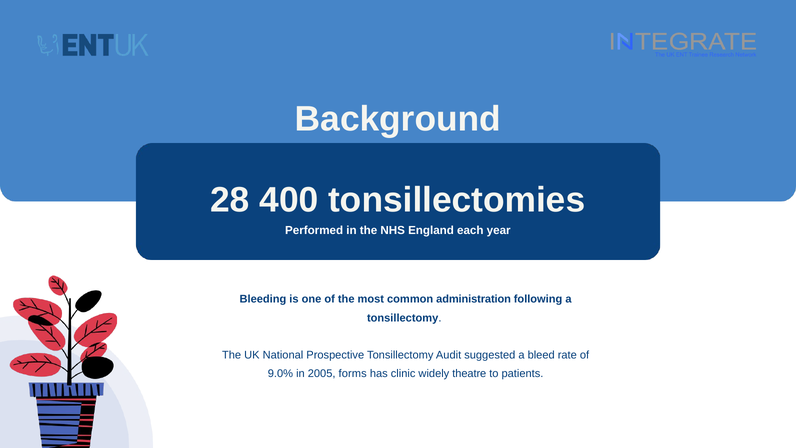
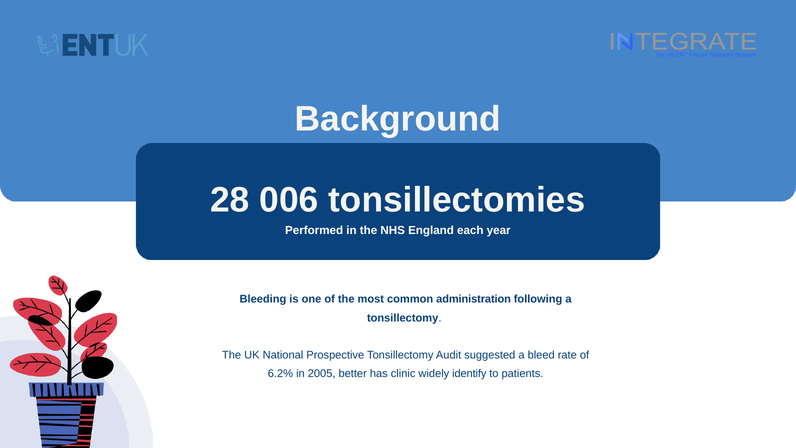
400: 400 -> 006 (289, 200)
9.0%: 9.0% -> 6.2% (280, 373)
forms: forms -> better (353, 373)
theatre: theatre -> identify (469, 373)
